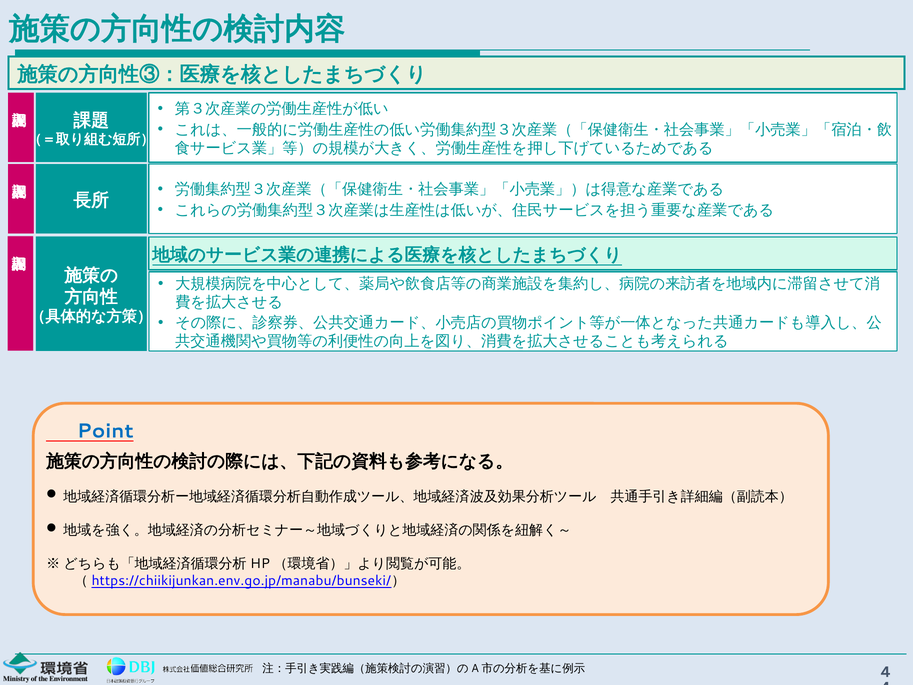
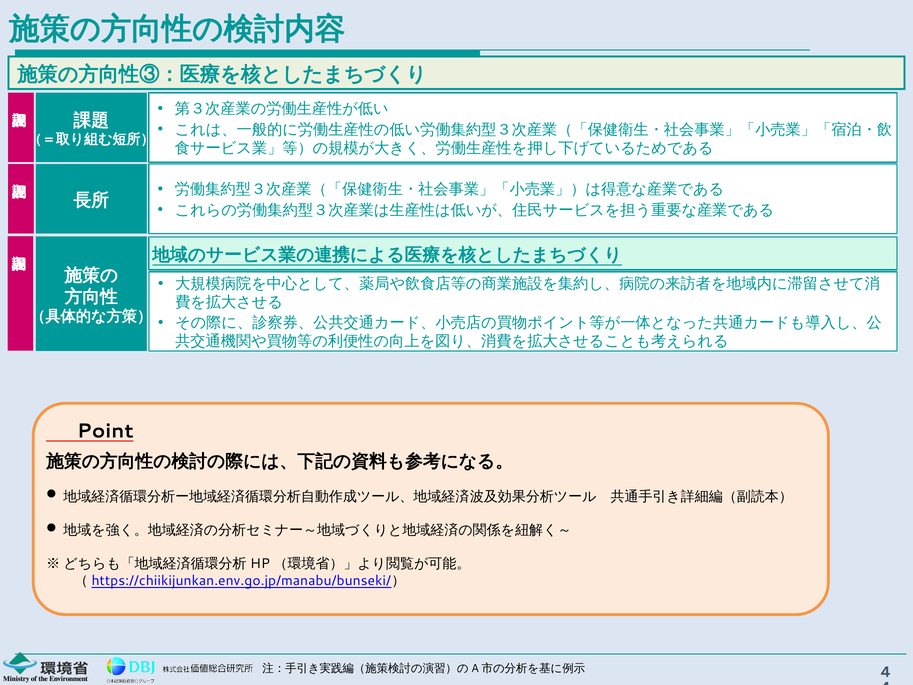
Point colour: blue -> black (105, 431)
